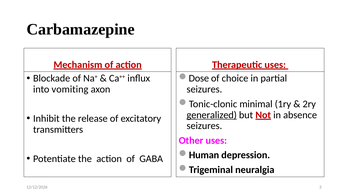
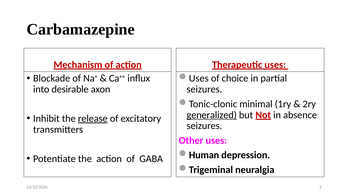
Dose: Dose -> Uses (199, 78)
vomiting: vomiting -> desirable (70, 89)
release underline: none -> present (93, 118)
